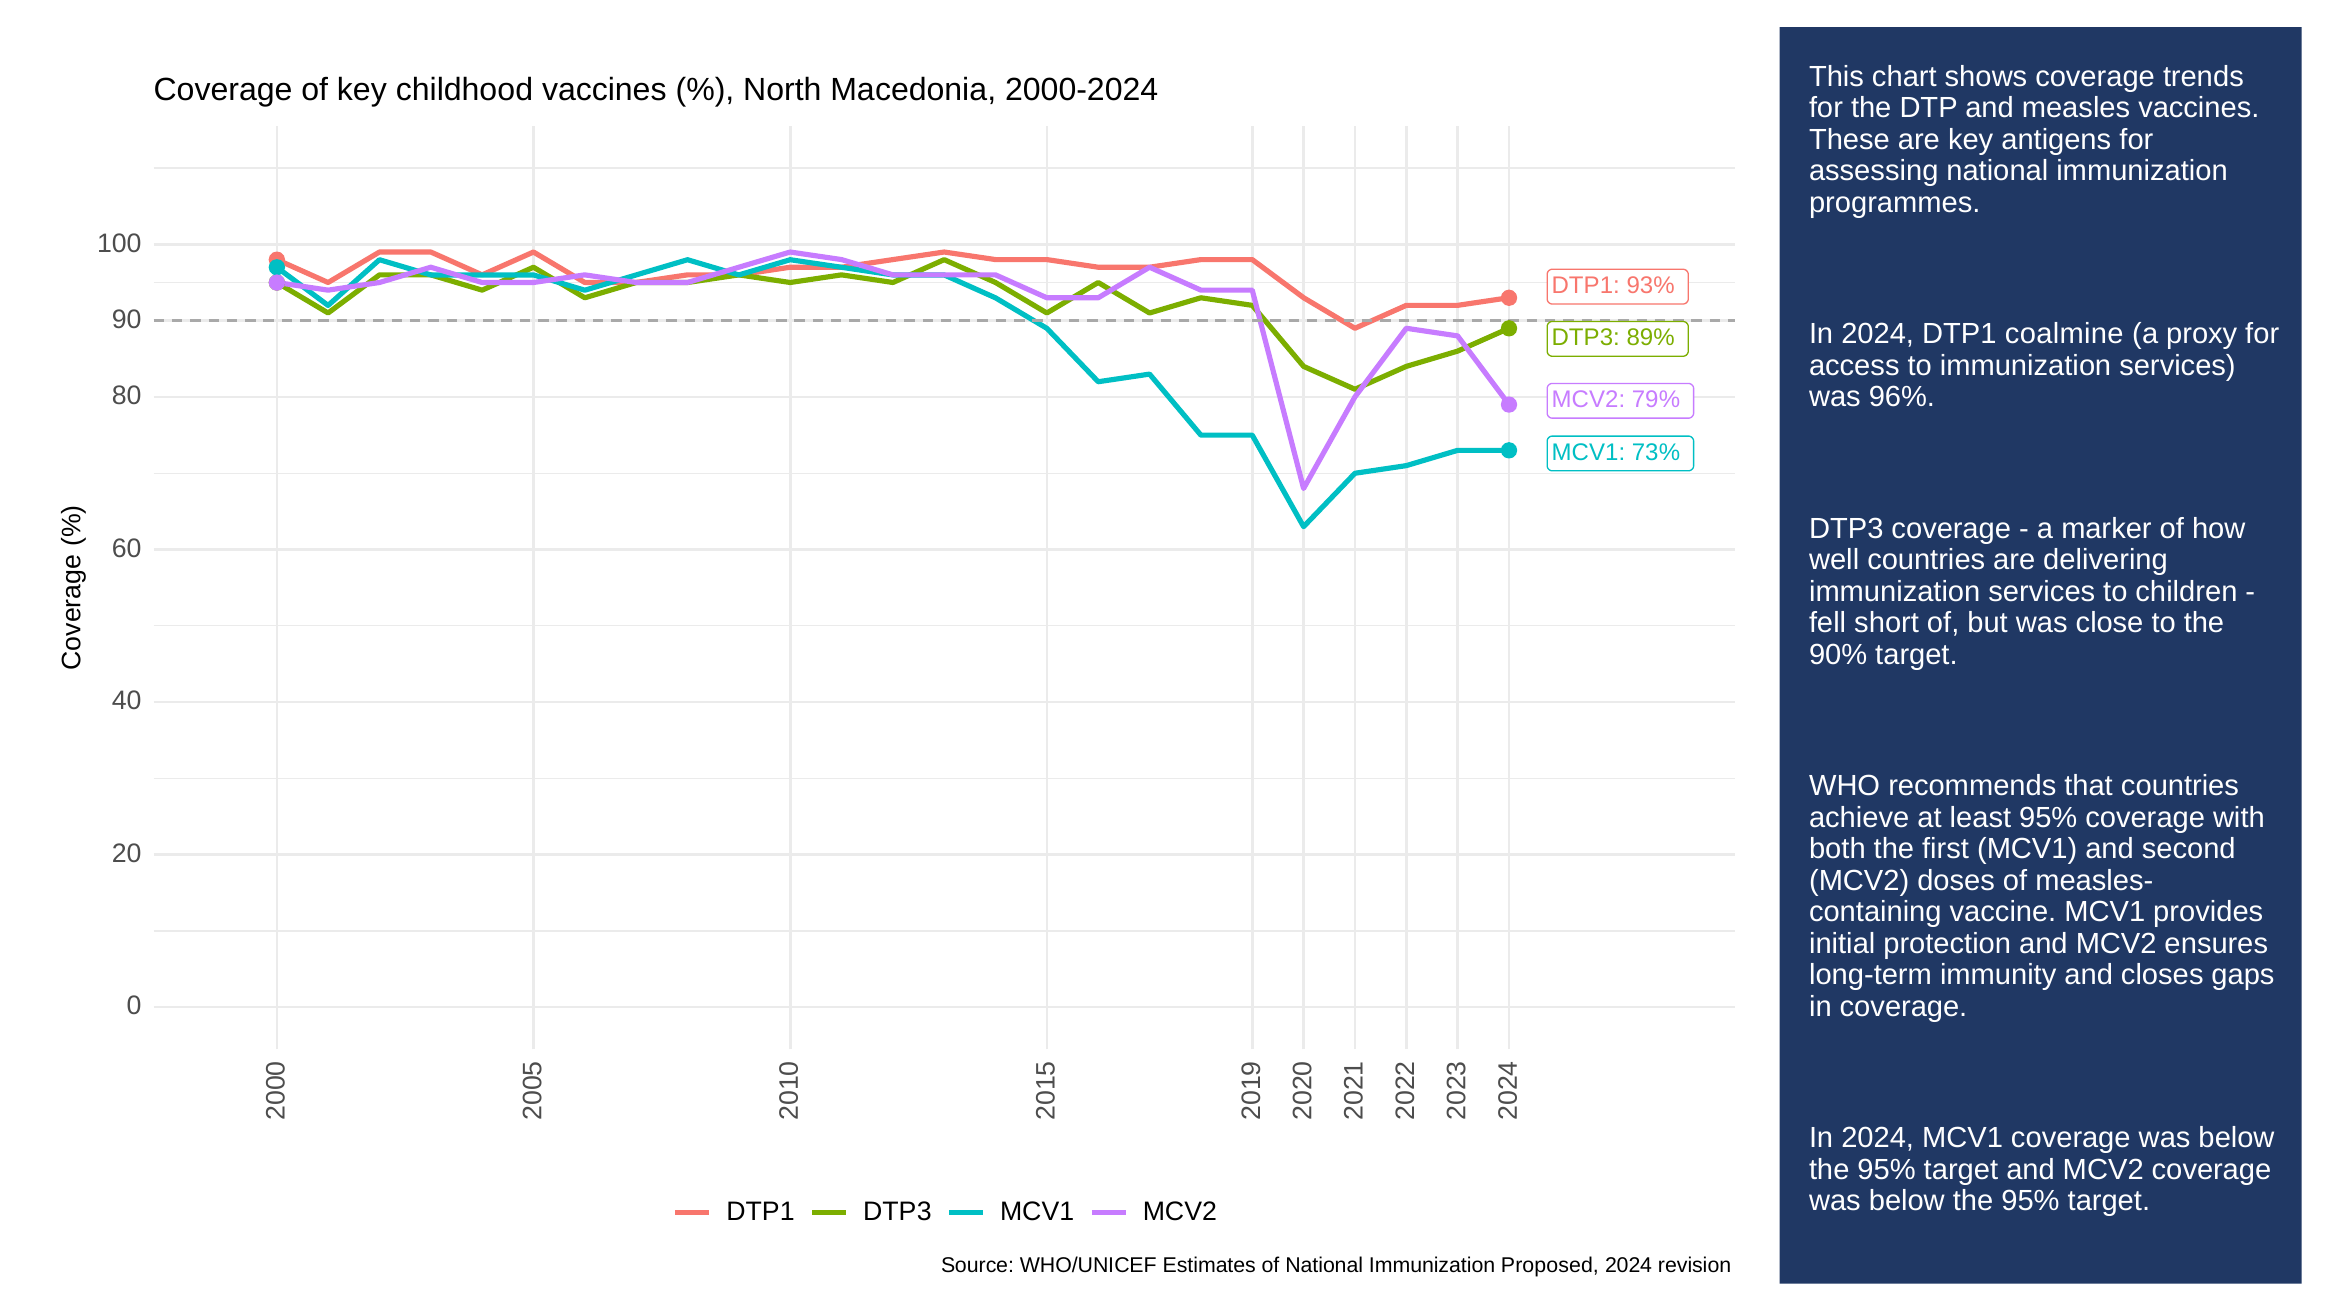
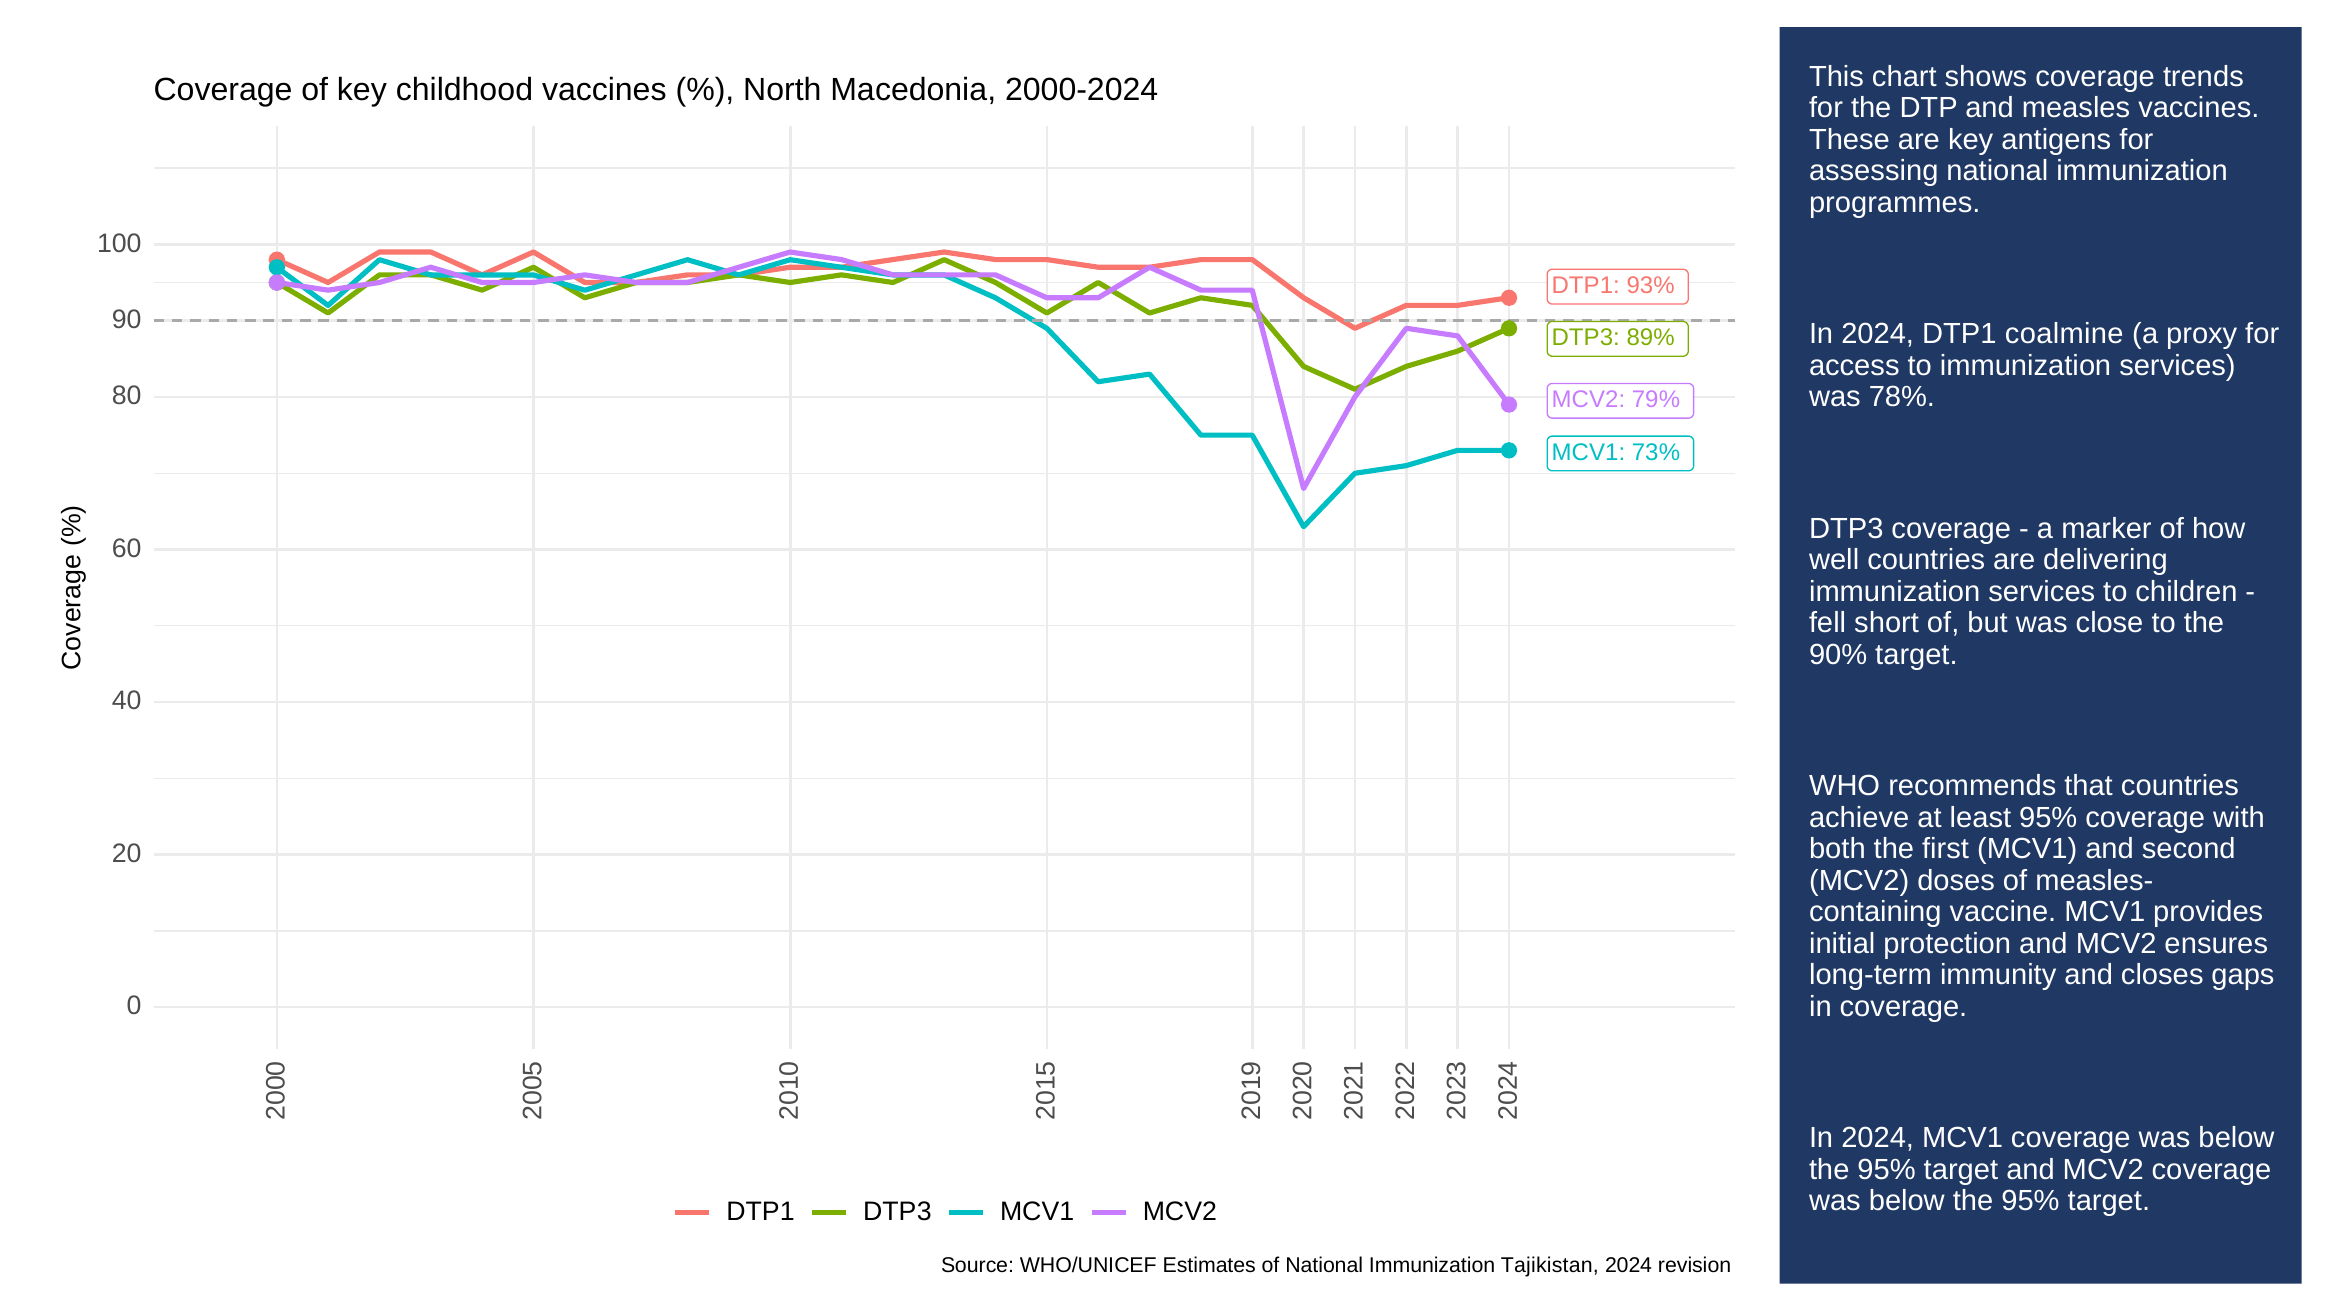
96%: 96% -> 78% (1902, 397)
Proposed: Proposed -> Tajikistan (1550, 1265)
